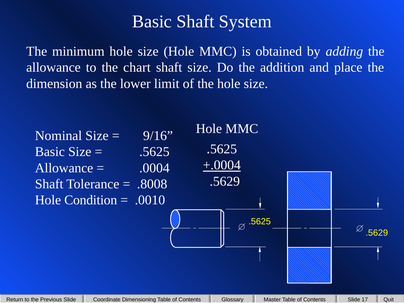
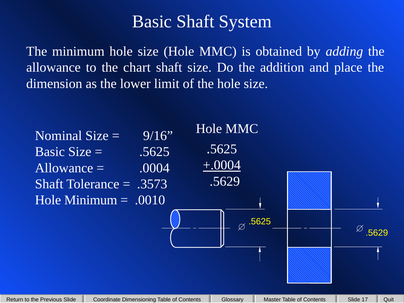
.8008: .8008 -> .3573 (152, 184)
Hole Condition: Condition -> Minimum (91, 200)
